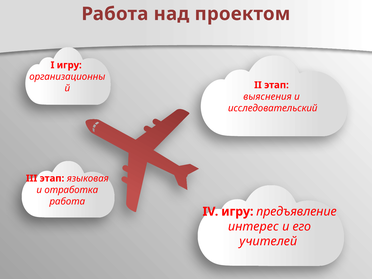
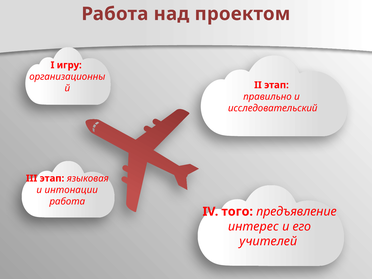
выяснения: выяснения -> правильно (267, 97)
отработка: отработка -> интонации (71, 190)
IV игру: игру -> того (237, 212)
